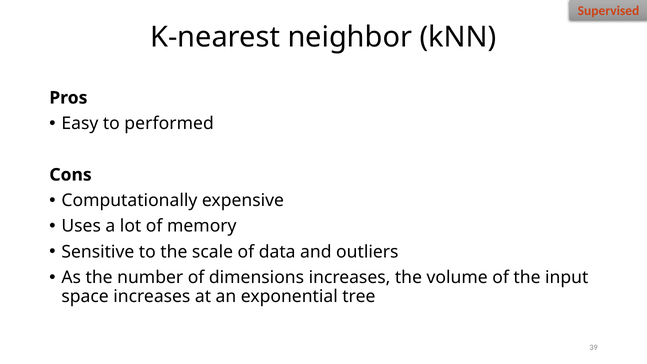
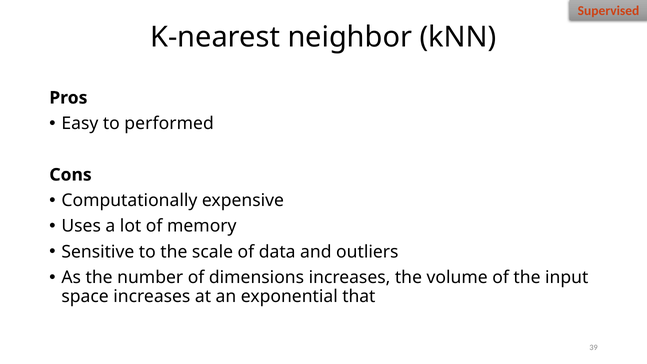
tree: tree -> that (359, 296)
